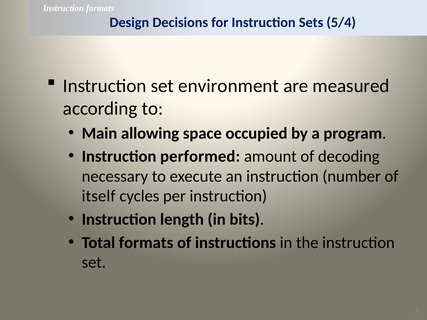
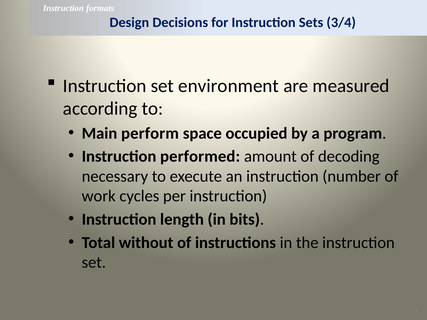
5/4: 5/4 -> 3/4 (341, 22)
allowing: allowing -> perform (150, 133)
itself: itself -> work (99, 196)
Total formats: formats -> without (146, 243)
